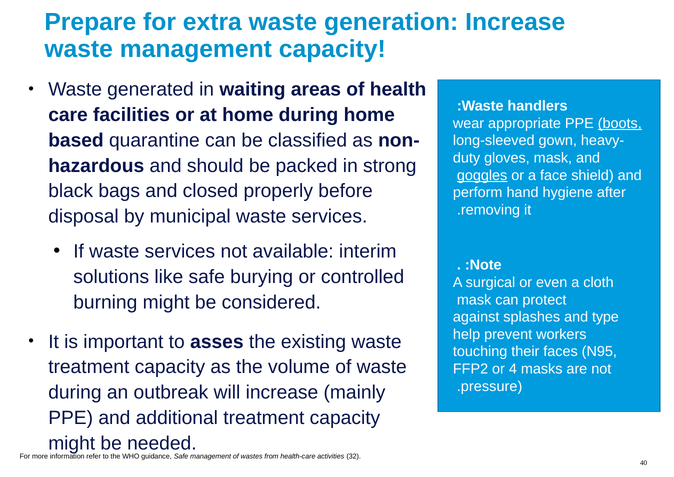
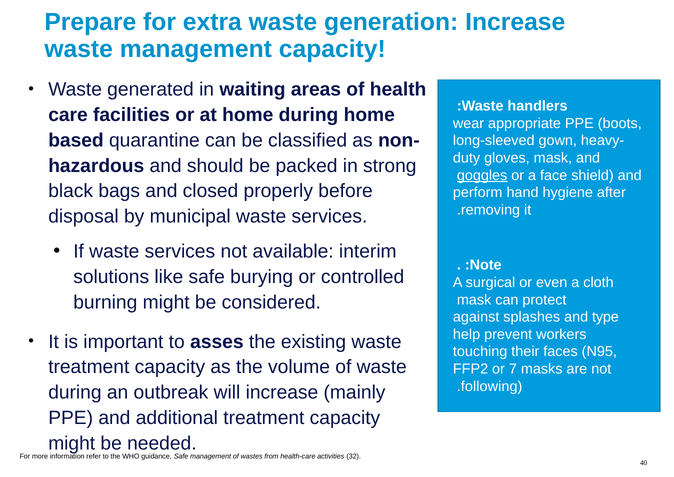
boots underline: present -> none (620, 123)
4: 4 -> 7 (513, 369)
pressure: pressure -> following (492, 386)
